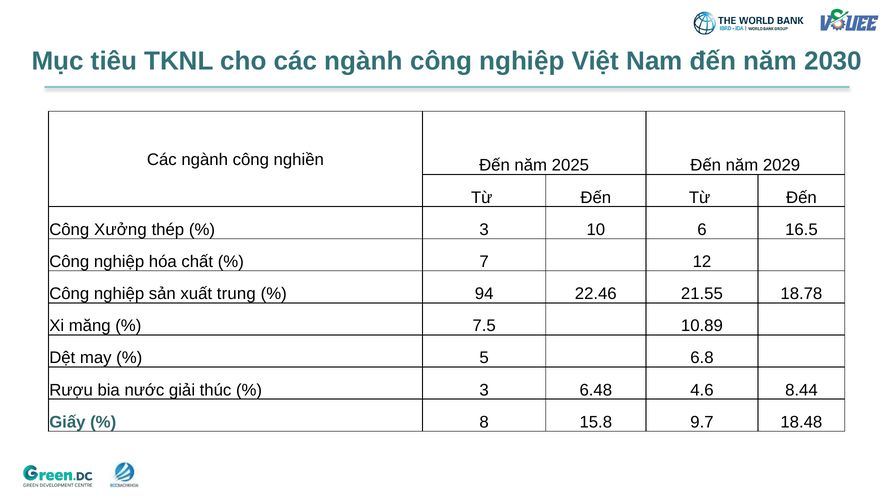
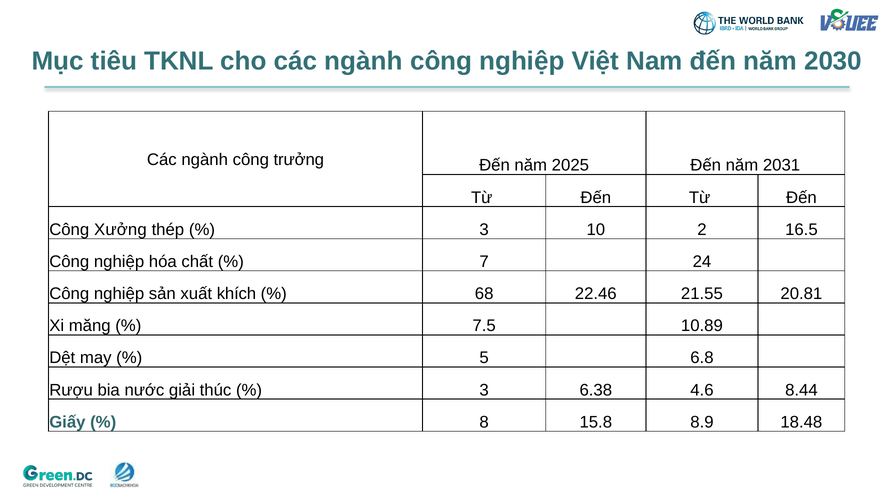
nghiền: nghiền -> trưởng (299, 160)
2029: 2029 -> 2031 (782, 165)
6: 6 -> 2 (702, 230)
12: 12 -> 24 (702, 262)
trung: trung -> khích (236, 294)
94: 94 -> 68 (484, 294)
18.78: 18.78 -> 20.81 (801, 294)
6.48: 6.48 -> 6.38 (596, 390)
9.7: 9.7 -> 8.9 (702, 422)
